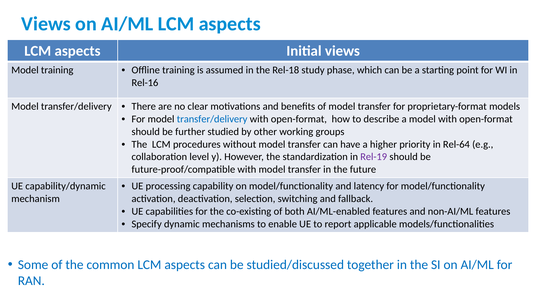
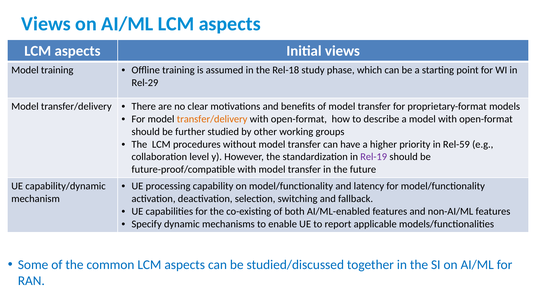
Rel-16: Rel-16 -> Rel-29 (145, 83)
transfer/delivery colour: blue -> orange (212, 119)
Rel-64: Rel-64 -> Rel-59 (456, 144)
